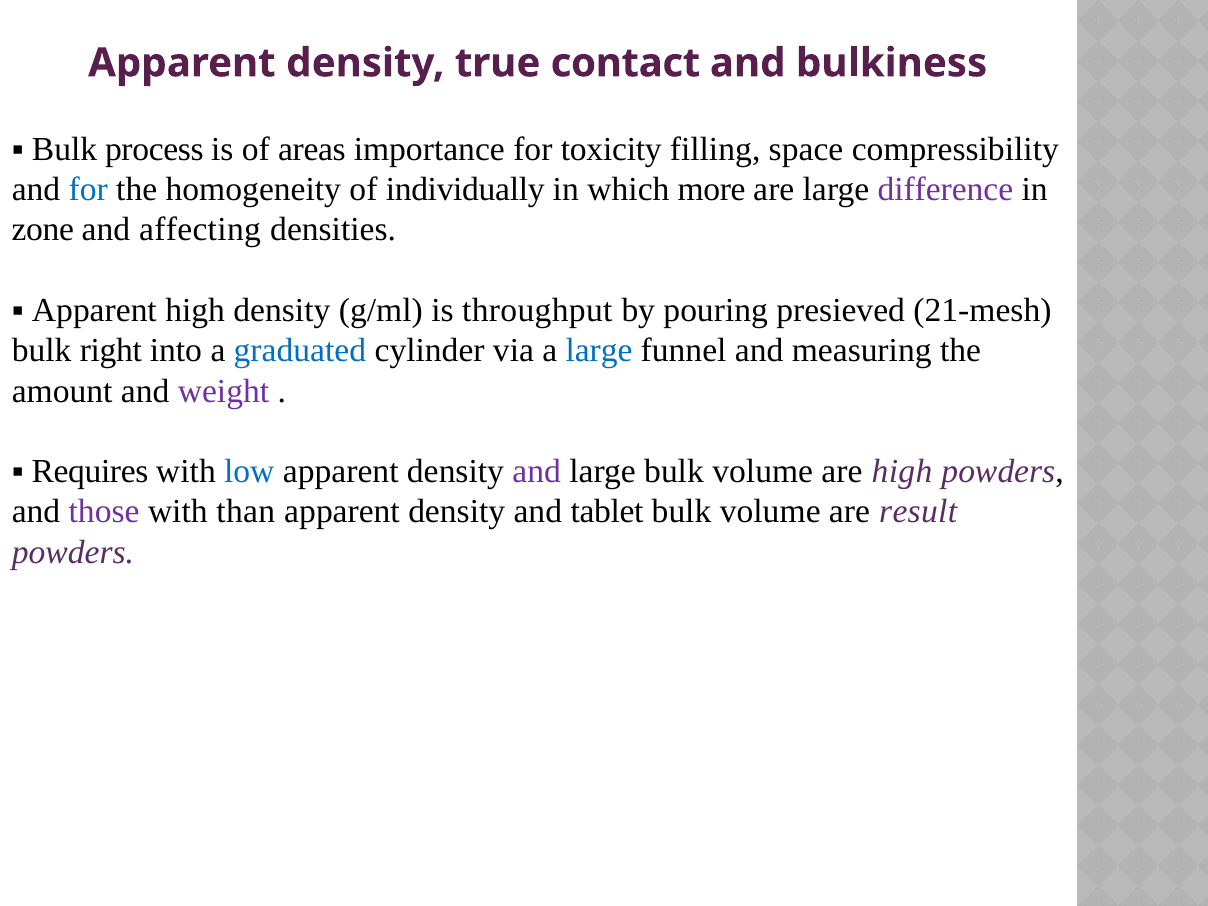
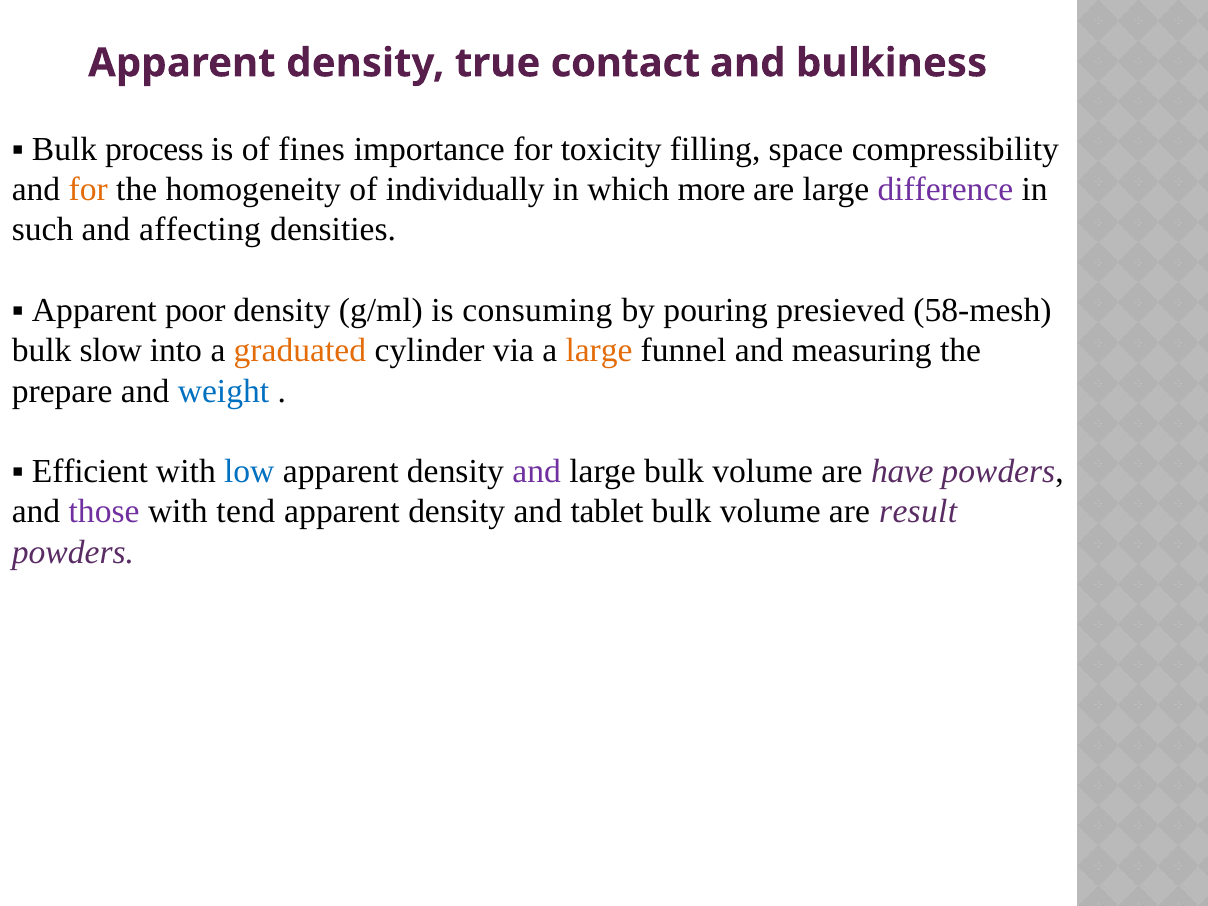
areas: areas -> fines (312, 149)
for colour: blue -> orange (88, 190)
zone: zone -> such (43, 230)
Apparent high: high -> poor (195, 310)
throughput: throughput -> consuming (537, 310)
21-mesh: 21-mesh -> 58-mesh (982, 310)
right: right -> slow (111, 351)
graduated colour: blue -> orange (300, 351)
large colour: blue -> orange (599, 351)
amount: amount -> prepare (62, 391)
weight colour: purple -> blue (224, 391)
Requires: Requires -> Efficient (90, 472)
are high: high -> have (902, 472)
than: than -> tend (246, 512)
